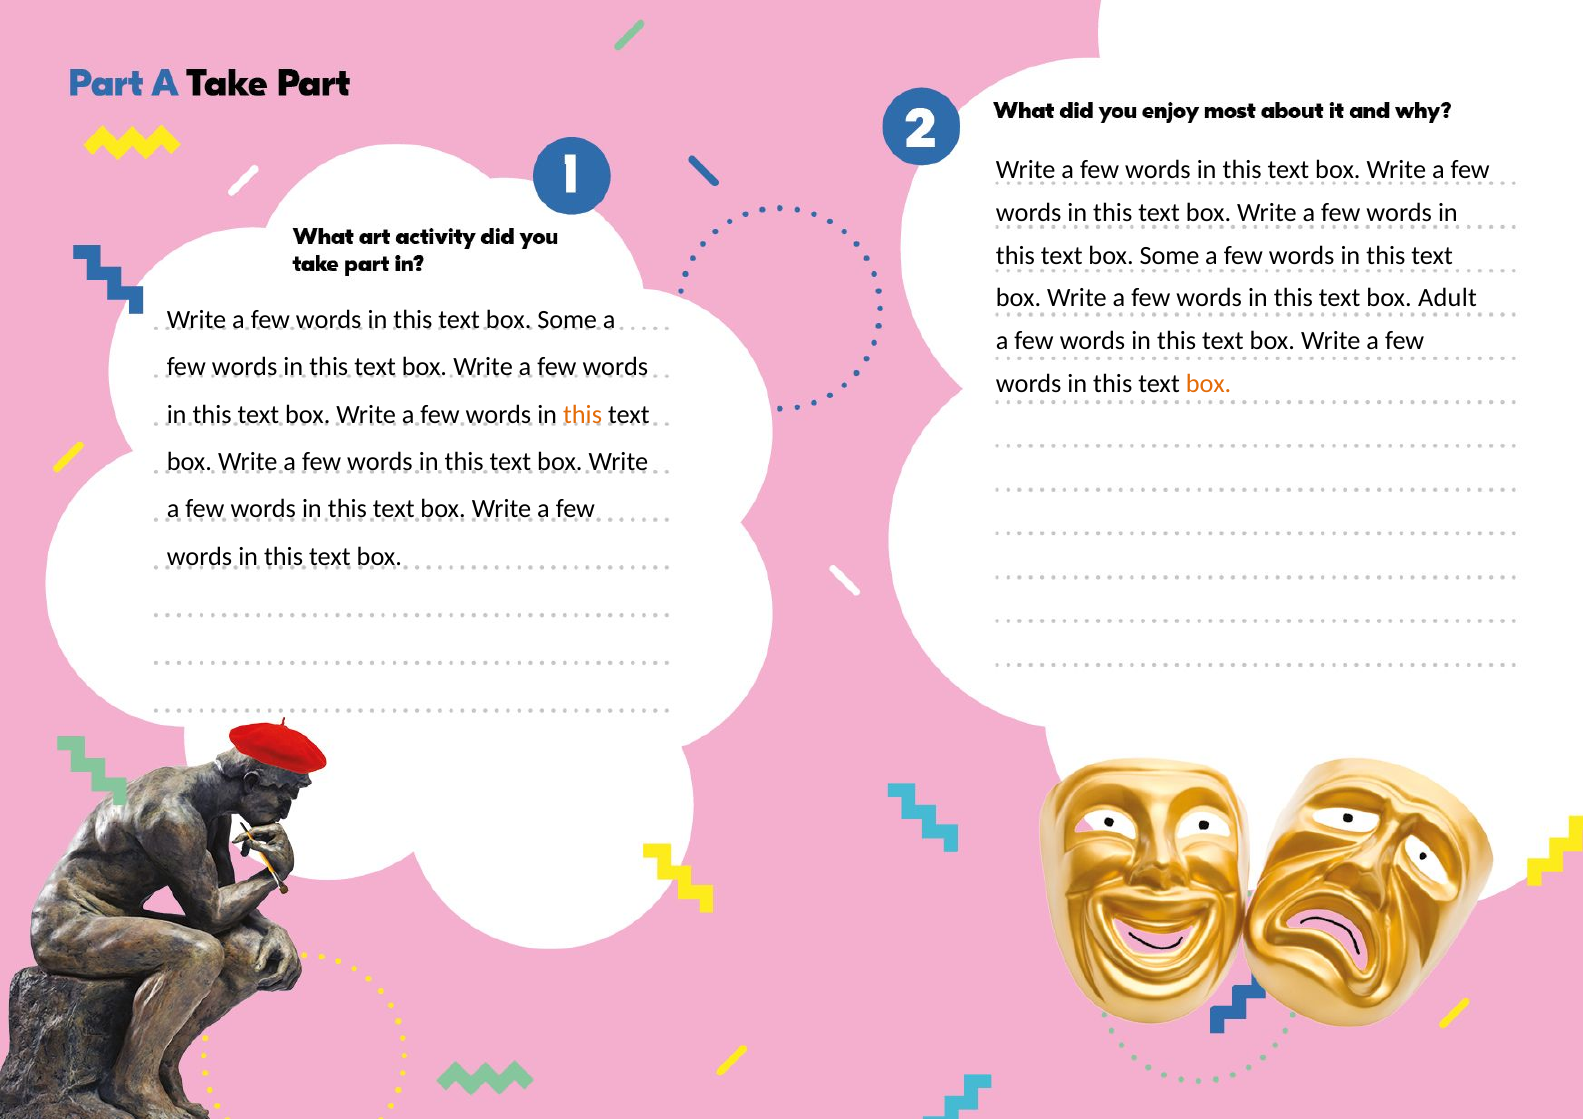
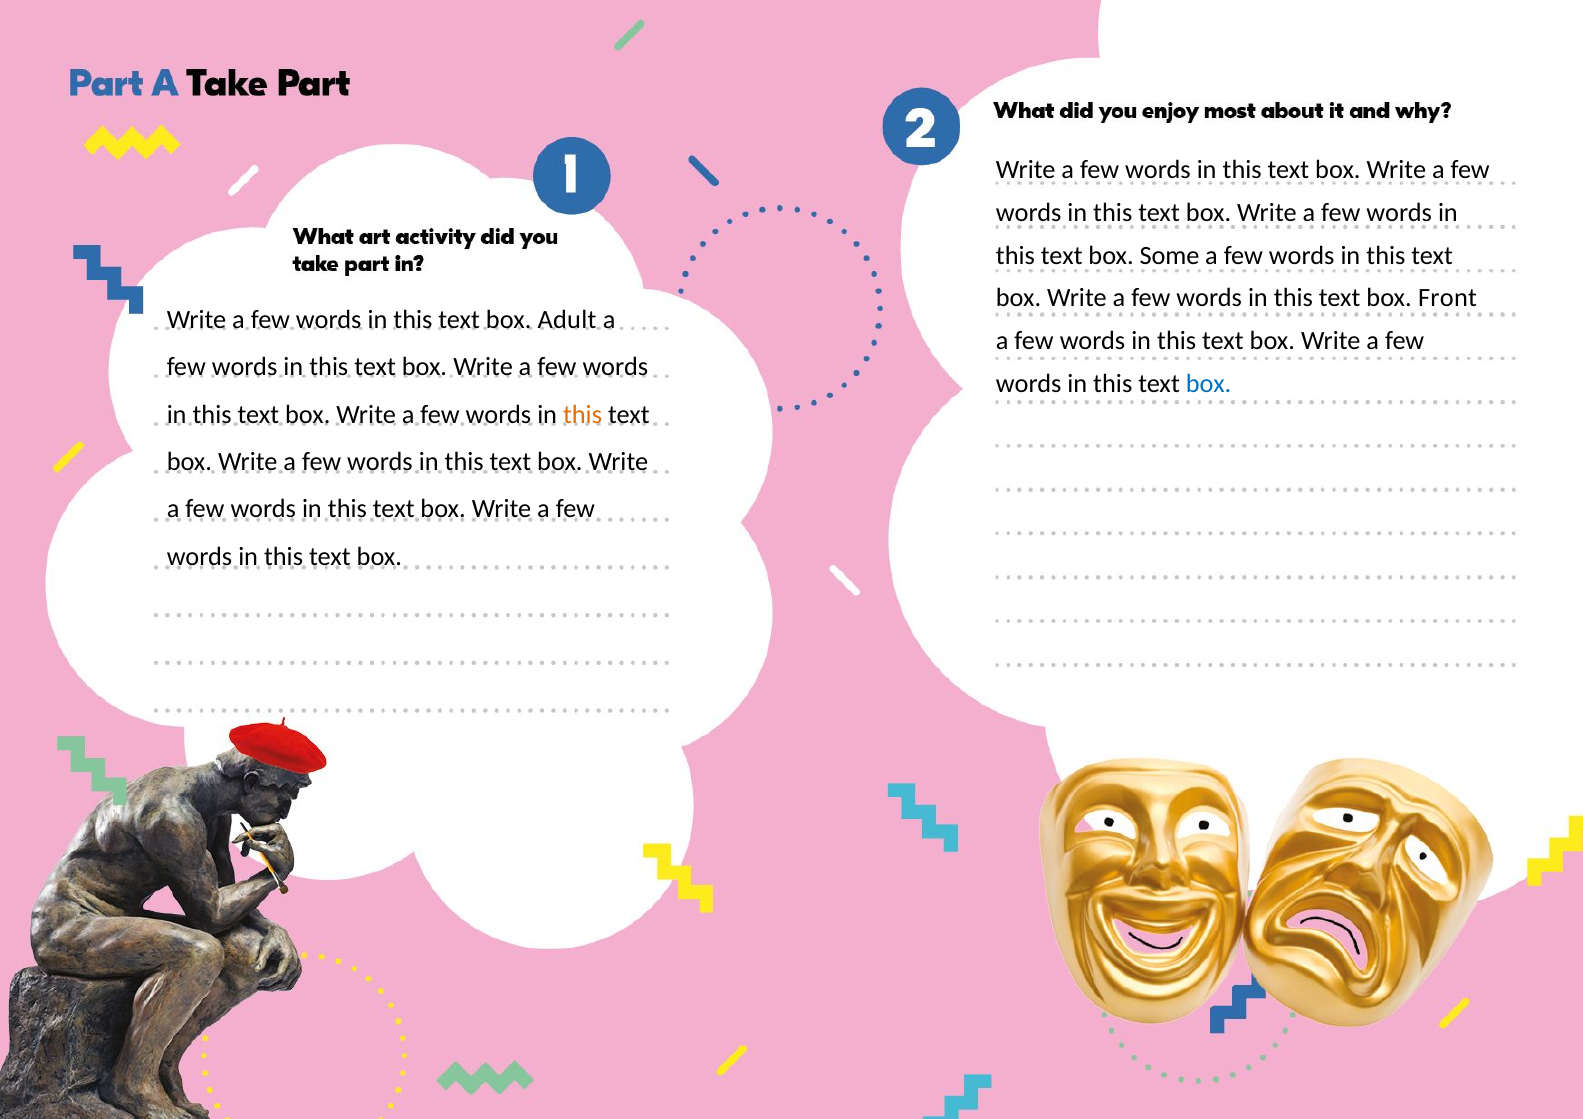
Adult: Adult -> Front (1448, 298)
Some: Some -> Adult (567, 320)
box colour: orange -> blue (1209, 384)
